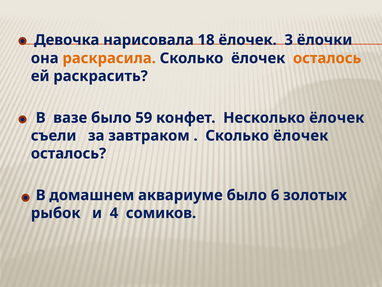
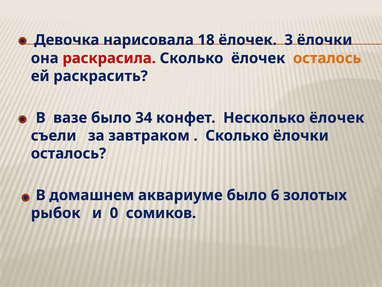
раскрасила colour: orange -> red (109, 58)
59: 59 -> 34 (144, 118)
ёлочек: ёлочек -> ёлочки (301, 135)
4: 4 -> 0 (114, 213)
